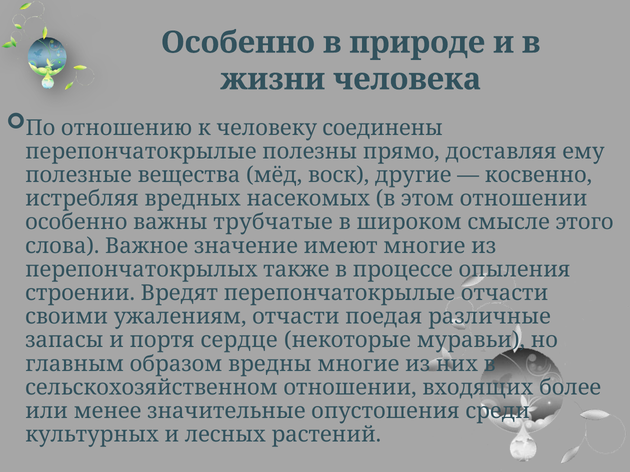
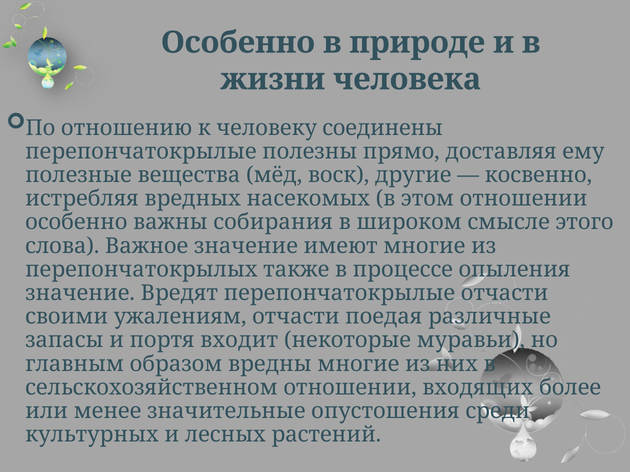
трубчатые: трубчатые -> собирания (273, 223)
строении: строении -> значение (80, 293)
сердце: сердце -> входит (239, 341)
